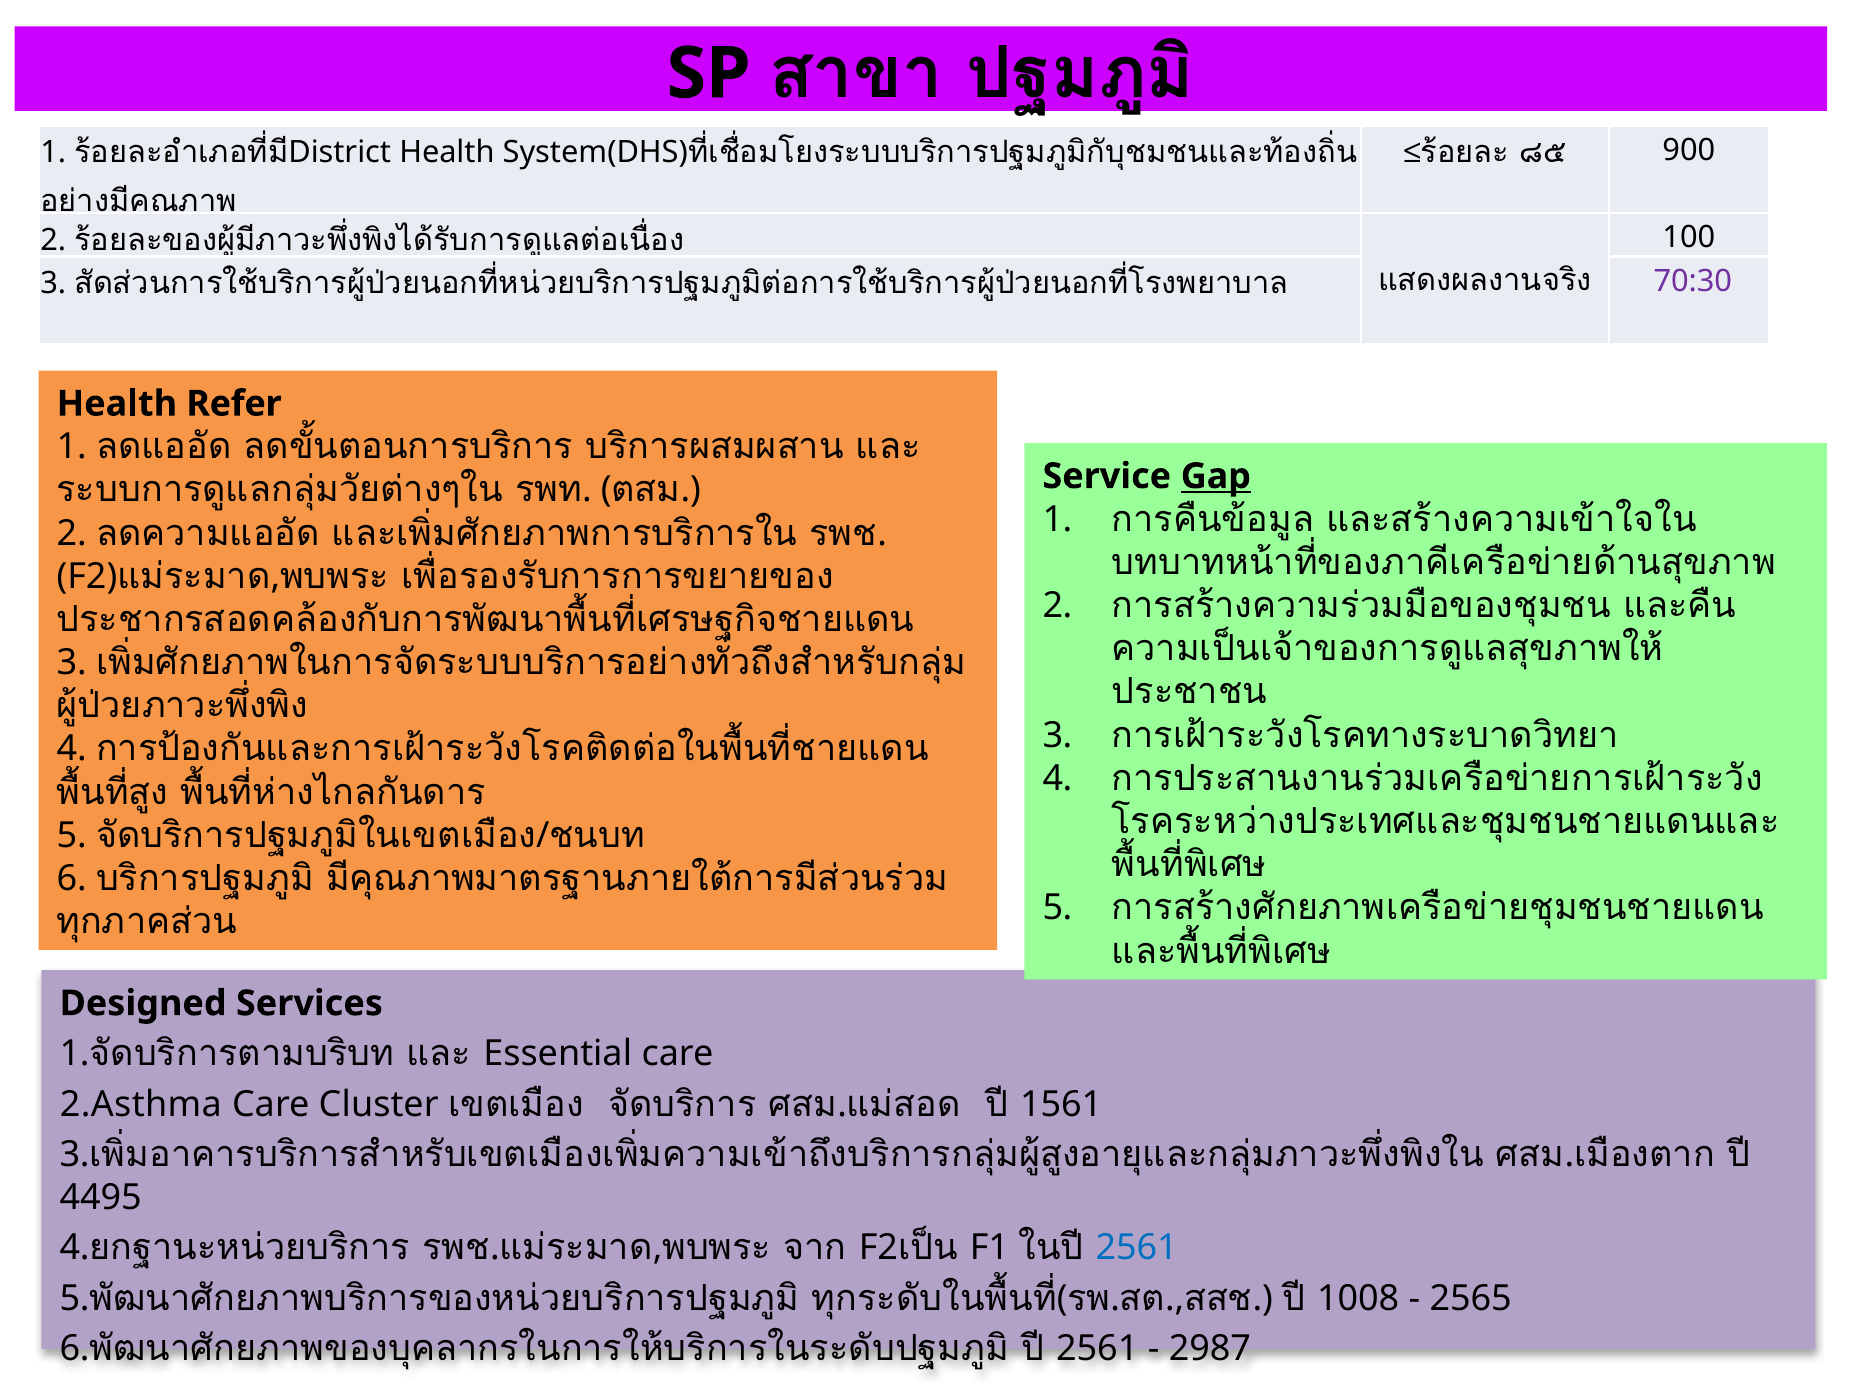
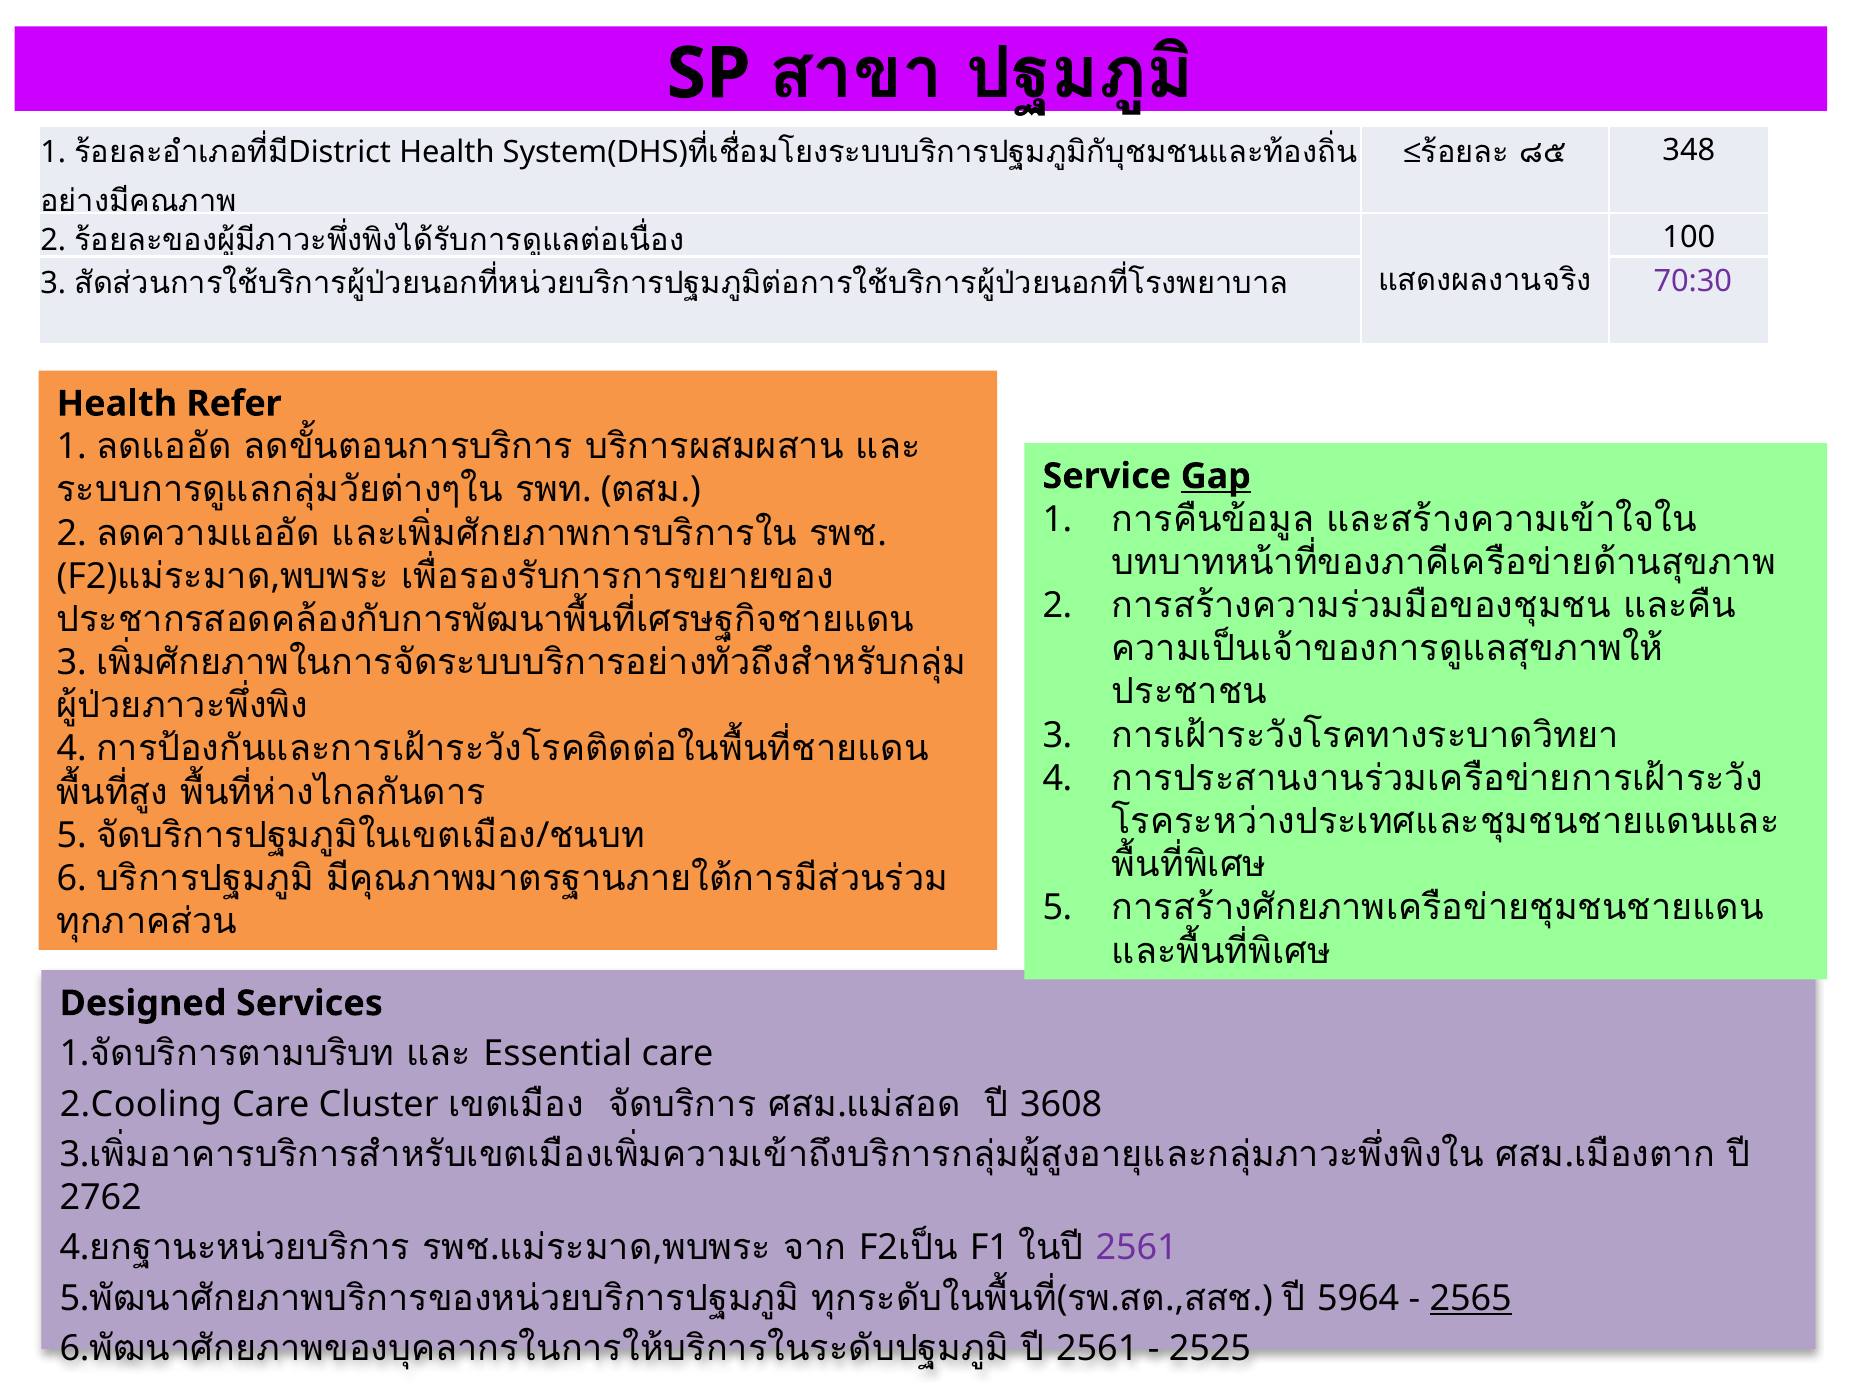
900: 900 -> 348 (1689, 150)
2.Asthma: 2.Asthma -> 2.Cooling (141, 1104)
1561: 1561 -> 3608 (1061, 1104)
4495: 4495 -> 2762 (101, 1197)
2561 colour: blue -> purple (1137, 1248)
1008: 1008 -> 5964 (1358, 1298)
2565 underline: none -> present (1471, 1298)
2987: 2987 -> 2525 (1210, 1349)
